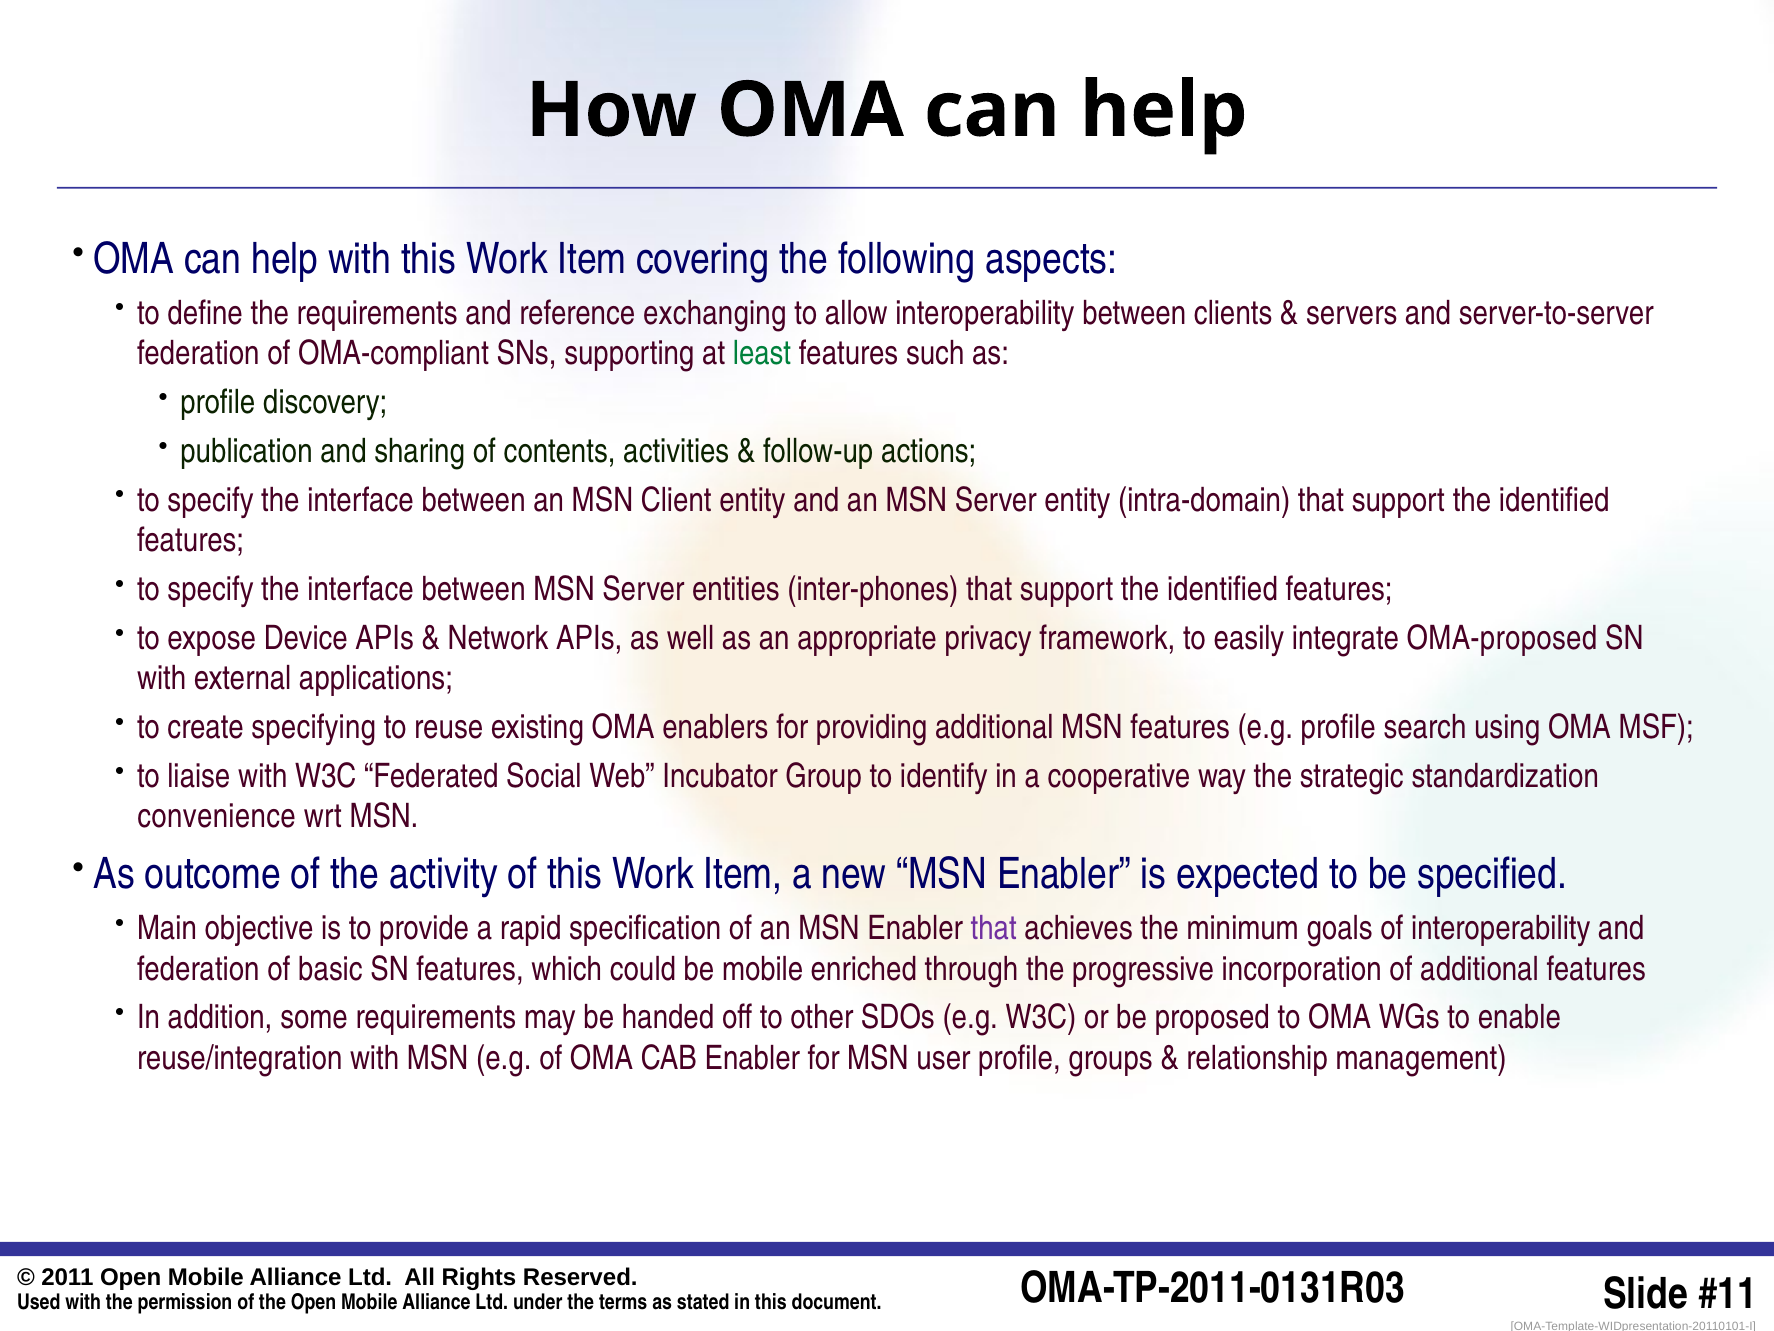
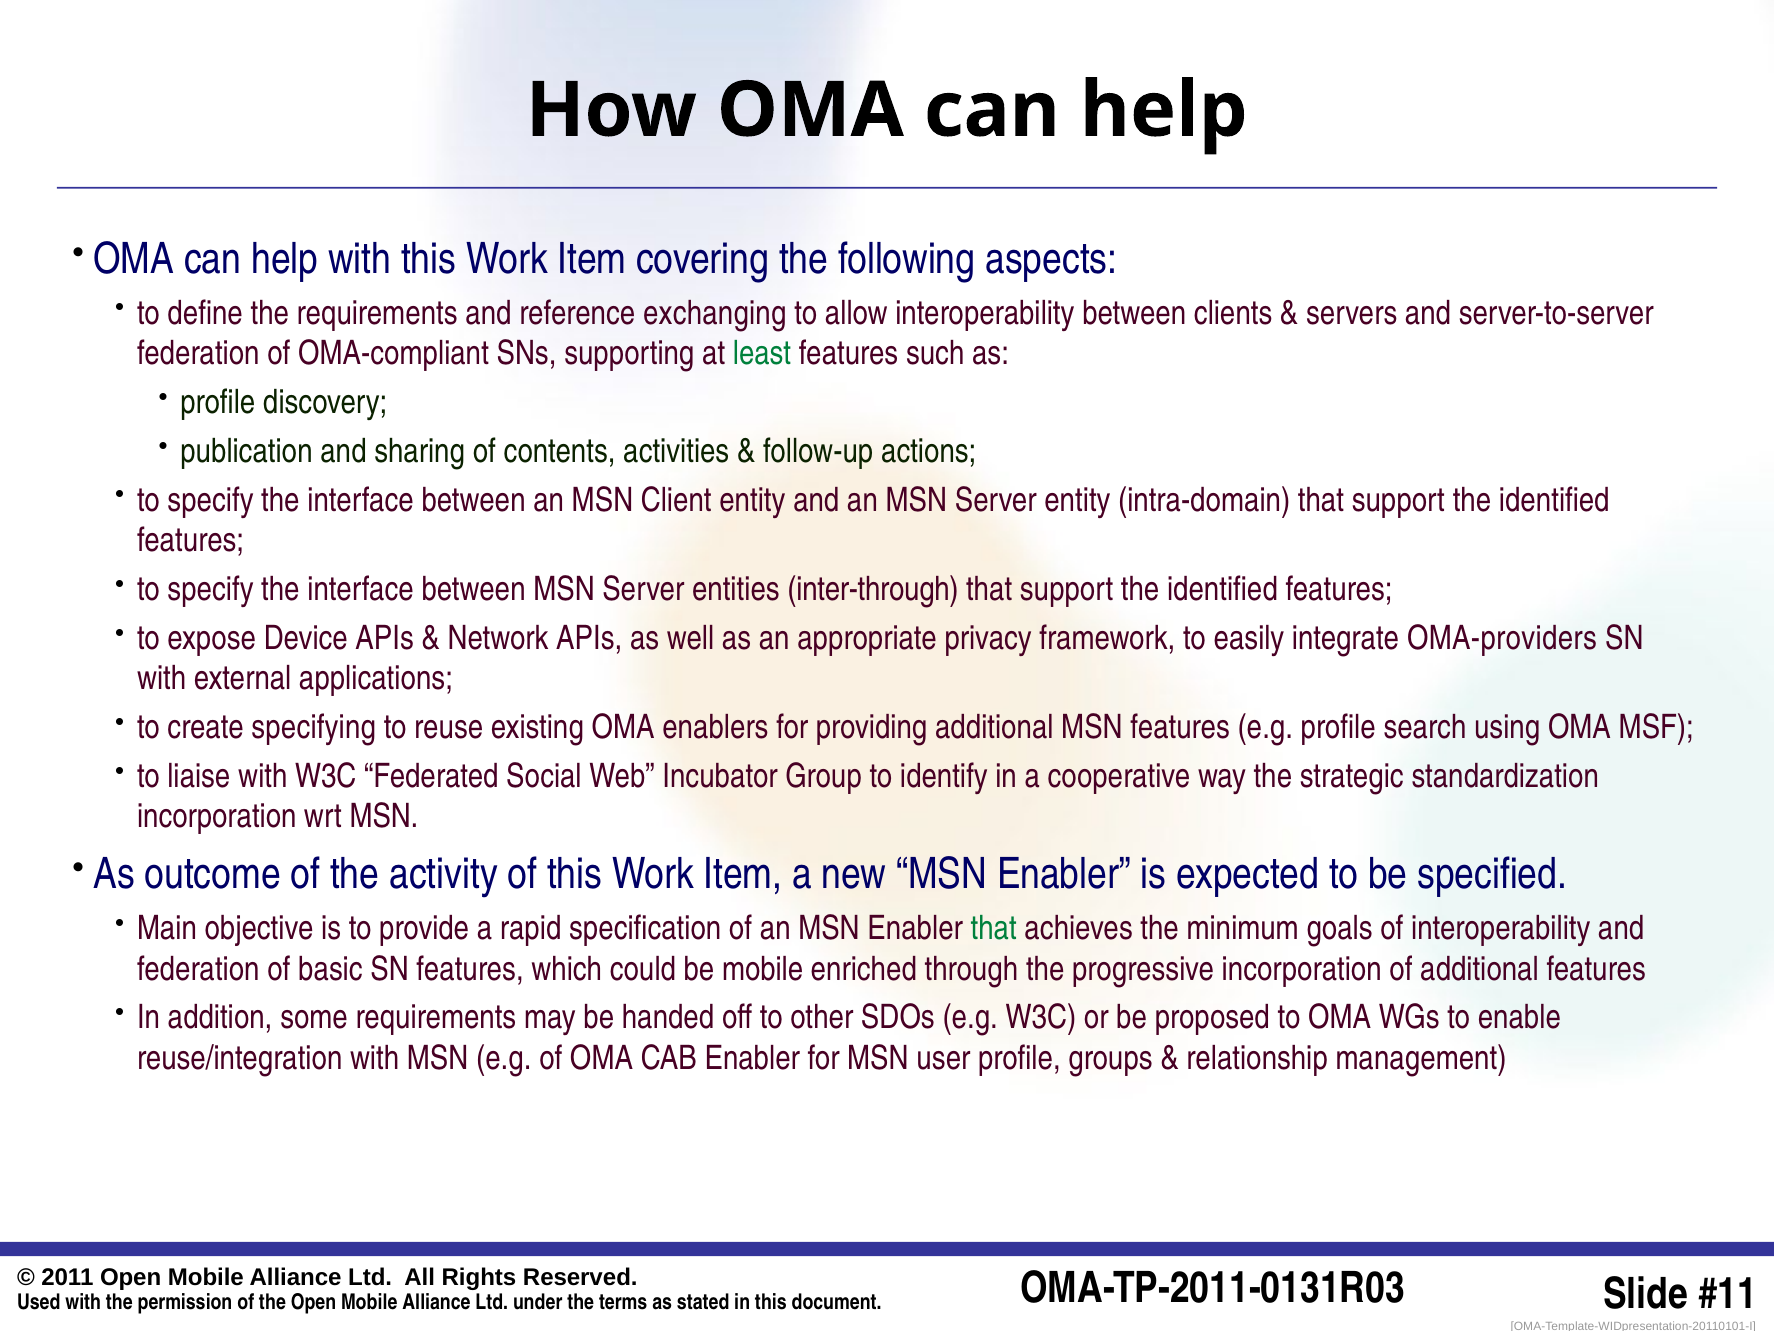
inter-phones: inter-phones -> inter-through (873, 589)
OMA-proposed: OMA-proposed -> OMA-providers (1502, 638)
convenience: convenience -> incorporation (217, 817)
that colour: purple -> green (994, 928)
